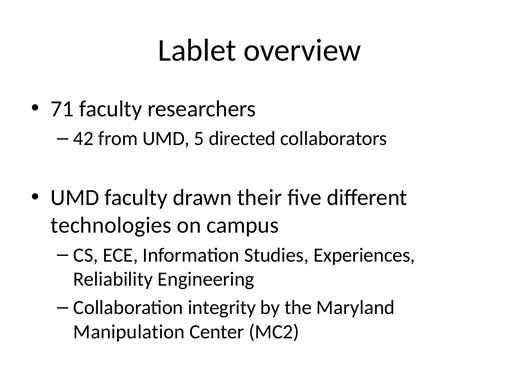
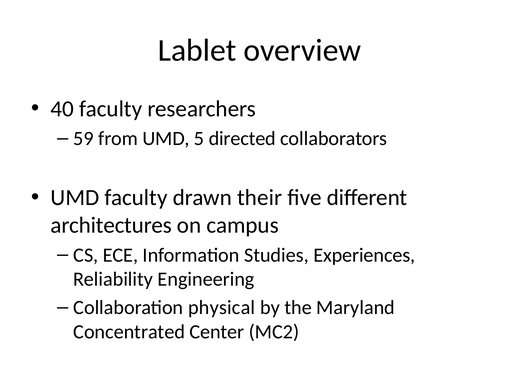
71: 71 -> 40 (62, 109)
42: 42 -> 59 (84, 139)
technologies: technologies -> architectures (111, 225)
integrity: integrity -> physical (222, 308)
Manipulation: Manipulation -> Concentrated (129, 332)
